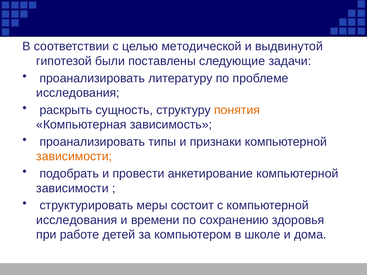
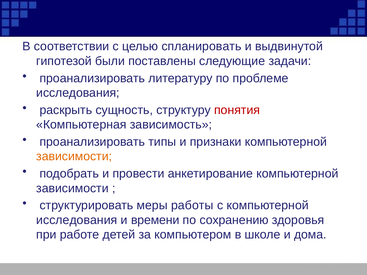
методической: методической -> спланировать (202, 47)
понятия colour: orange -> red (237, 110)
состоит: состоит -> работы (192, 206)
